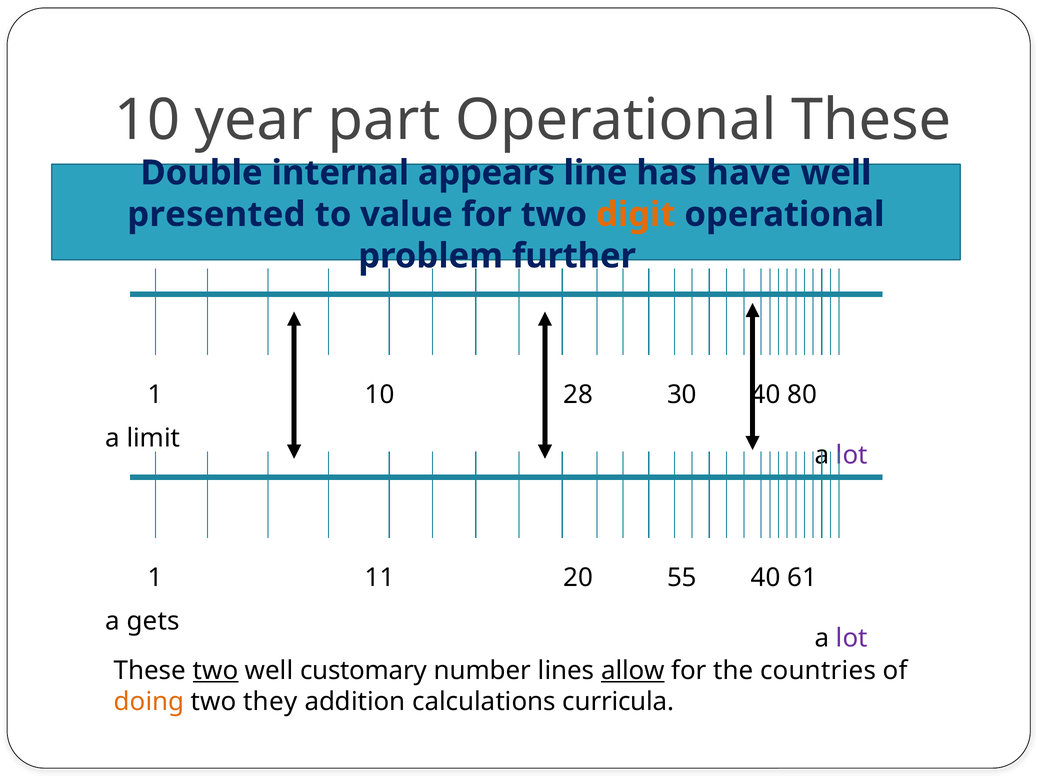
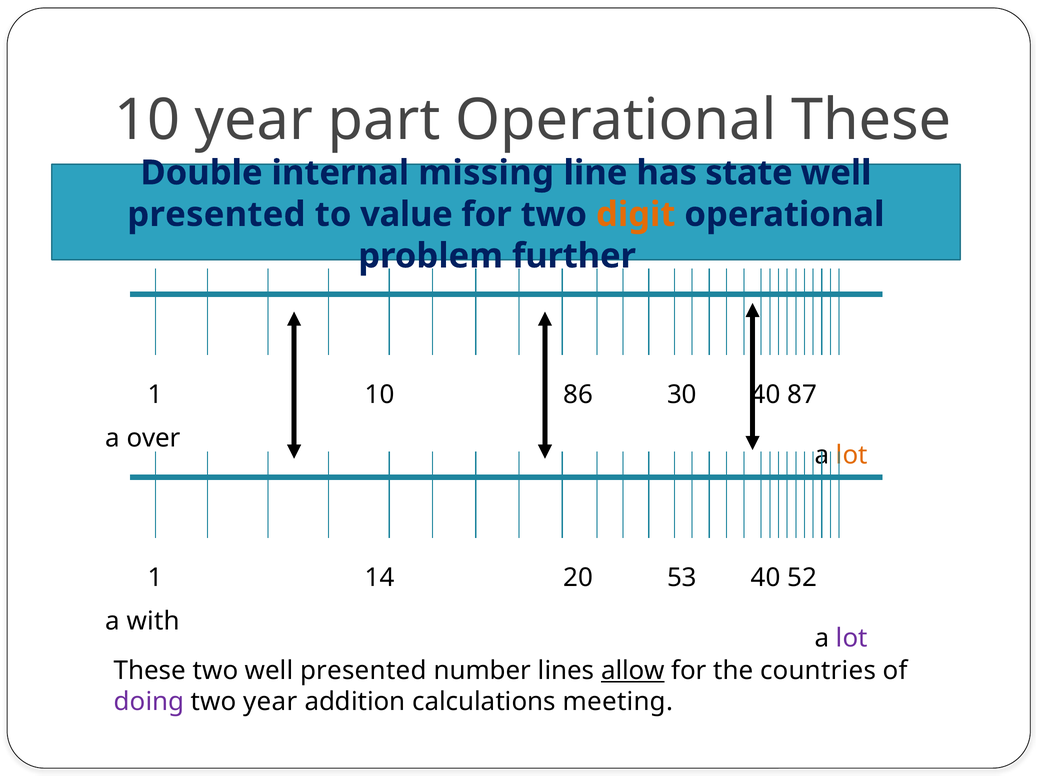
appears: appears -> missing (486, 173)
have: have -> state (749, 173)
28: 28 -> 86 (578, 394)
80: 80 -> 87 (802, 394)
limit: limit -> over (153, 438)
lot colour: purple -> orange (852, 455)
11: 11 -> 14 (380, 577)
55: 55 -> 53 (682, 577)
61: 61 -> 52 (802, 577)
gets: gets -> with (153, 621)
two underline: present -> none (216, 670)
customary: customary -> presented (363, 670)
doing colour: orange -> purple (149, 701)
two they: they -> year (270, 701)
curricula: curricula -> meeting (618, 701)
